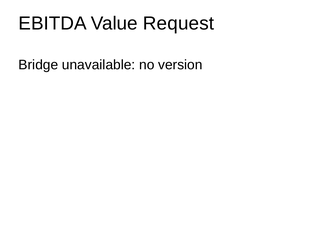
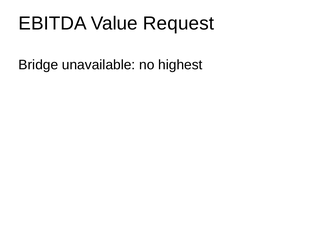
version: version -> highest (180, 65)
